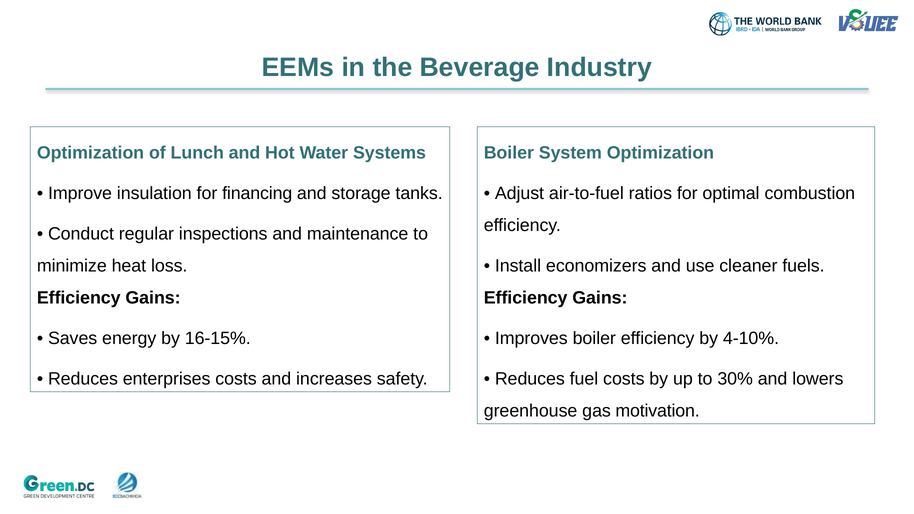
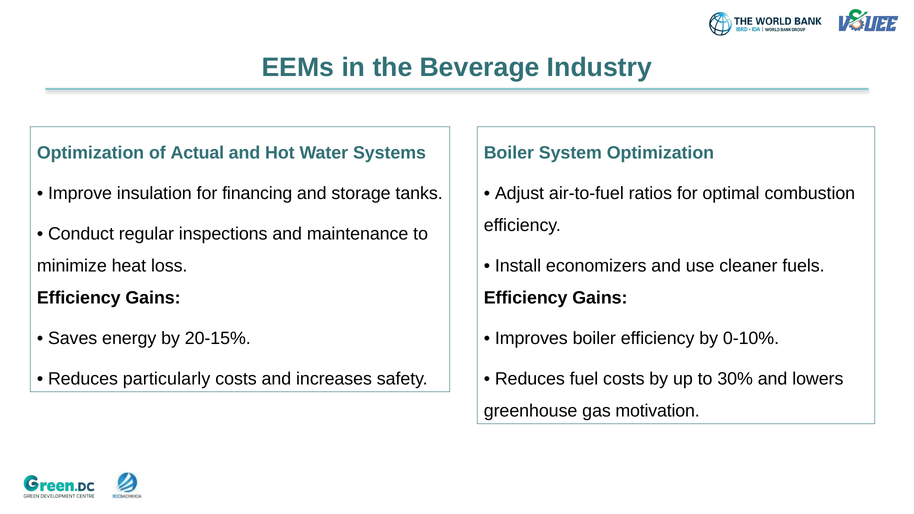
Lunch: Lunch -> Actual (197, 153)
16-15%: 16-15% -> 20-15% (218, 339)
4-10%: 4-10% -> 0-10% (751, 339)
enterprises: enterprises -> particularly (167, 379)
